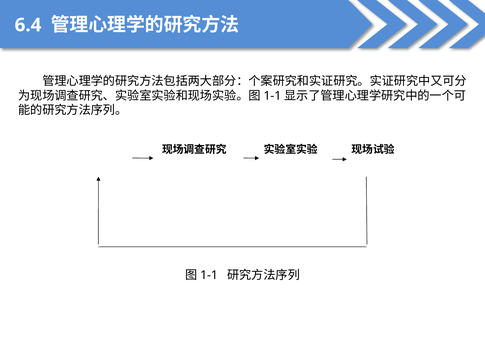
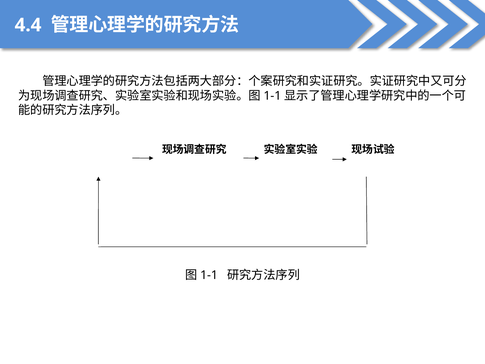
6.4: 6.4 -> 4.4 (28, 25)
